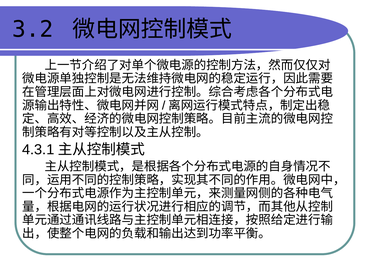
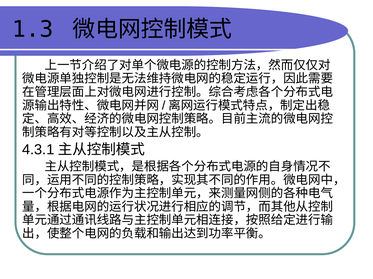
3.2: 3.2 -> 1.3 (33, 30)
